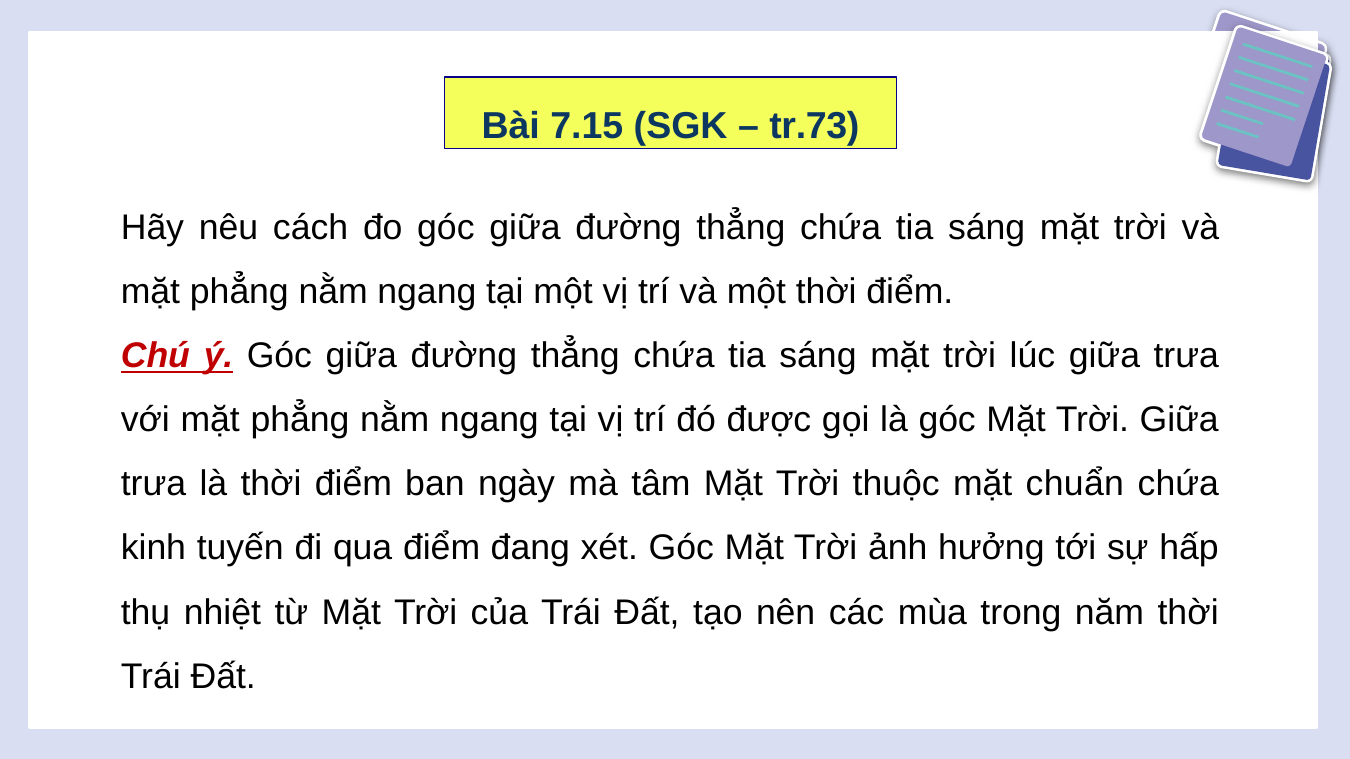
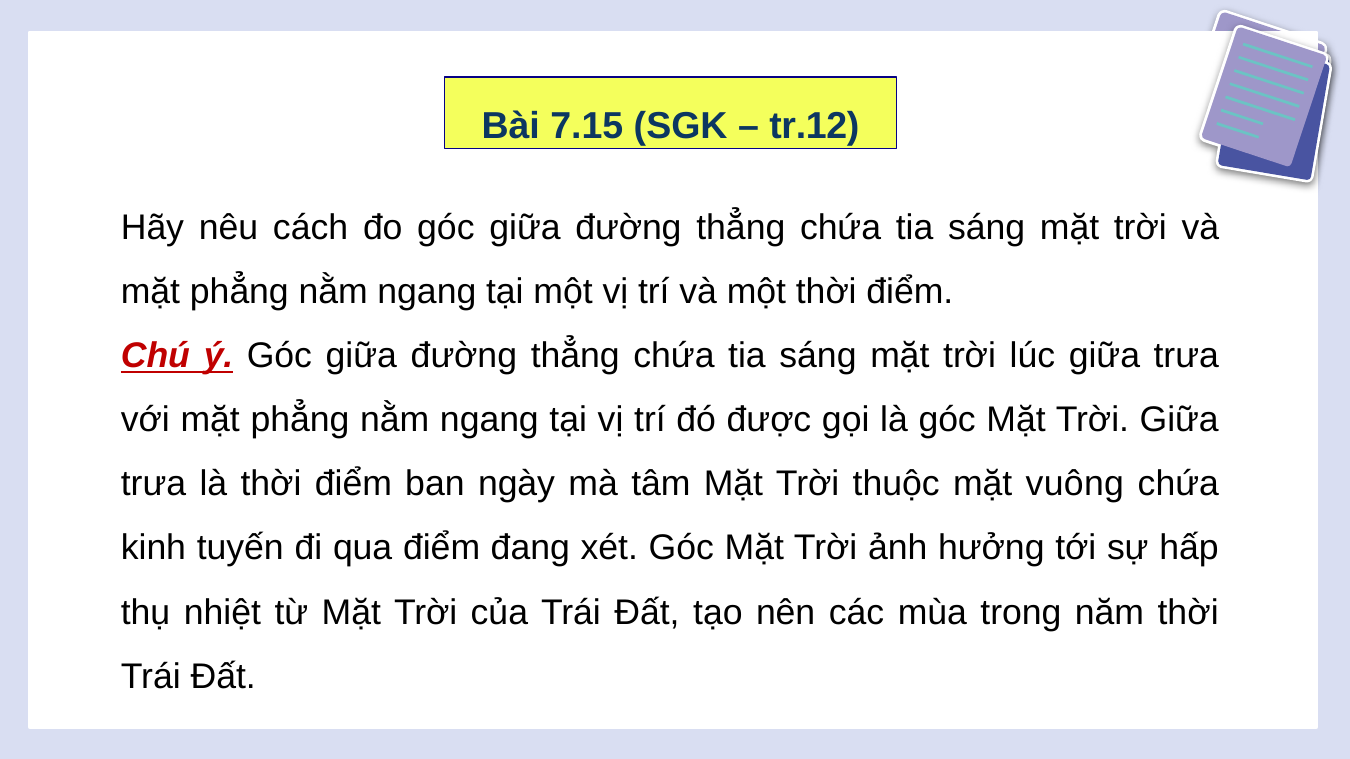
tr.73: tr.73 -> tr.12 (814, 127)
chuẩn: chuẩn -> vuông (1075, 484)
